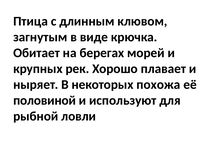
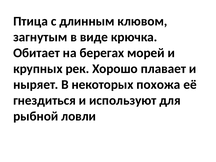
половиной: половиной -> гнездиться (45, 100)
